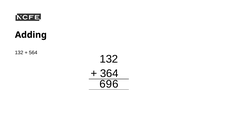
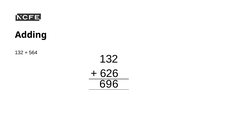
364: 364 -> 626 (109, 73)
